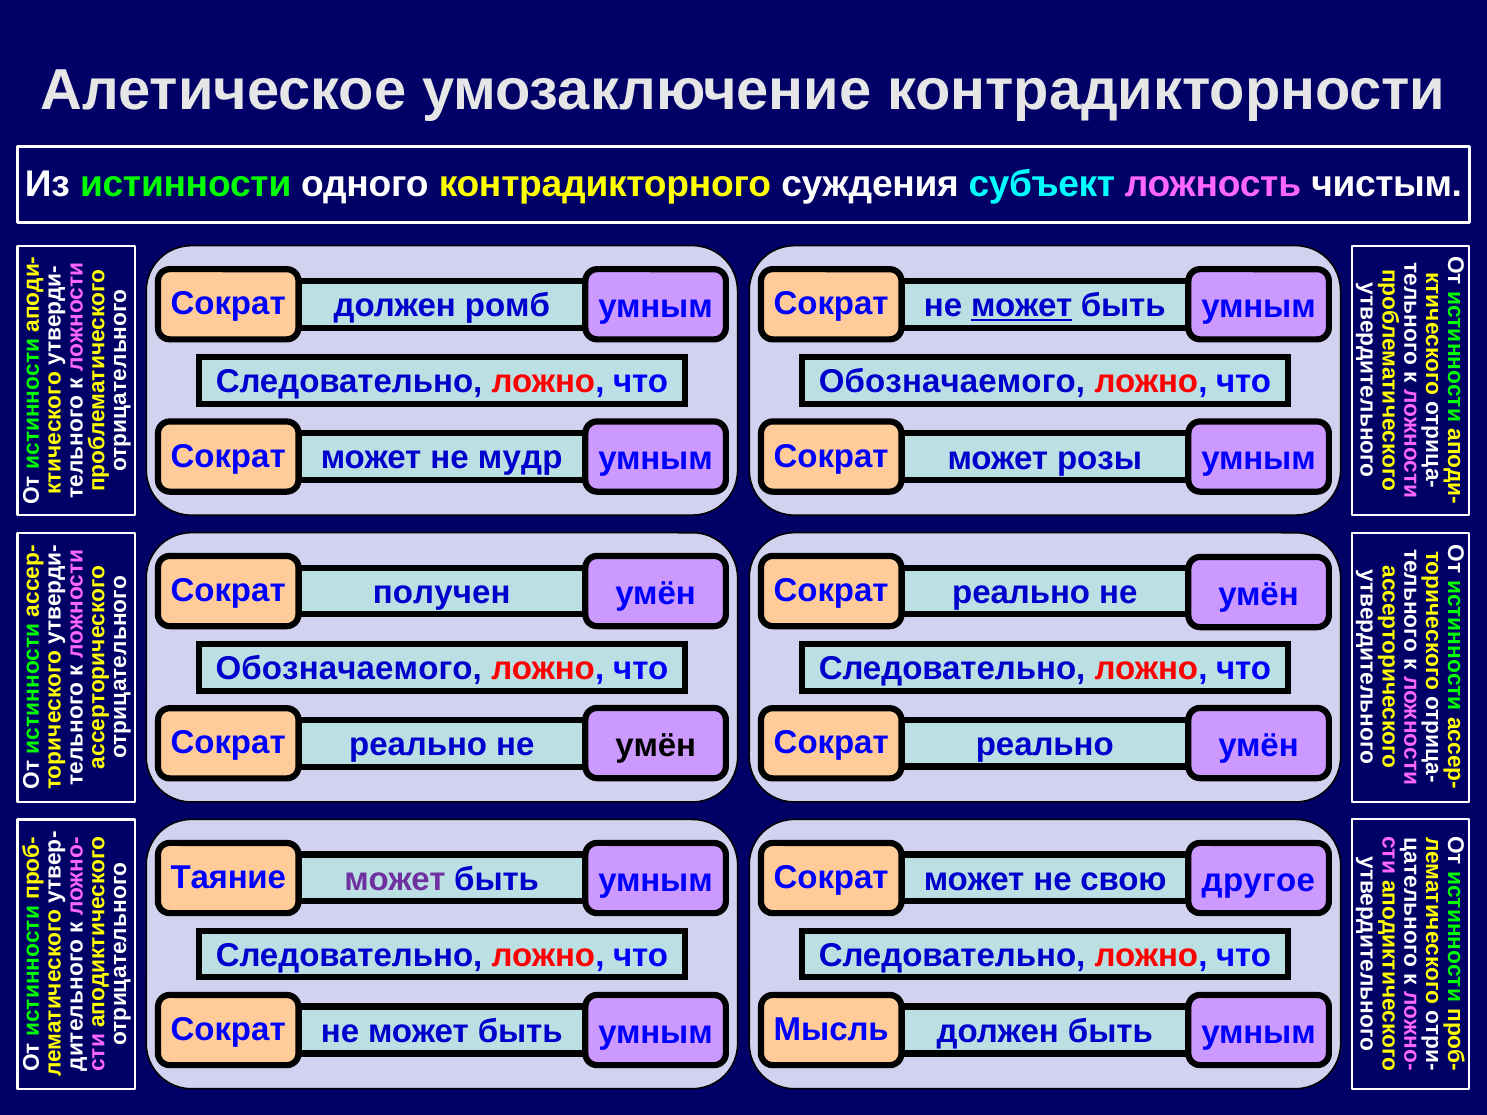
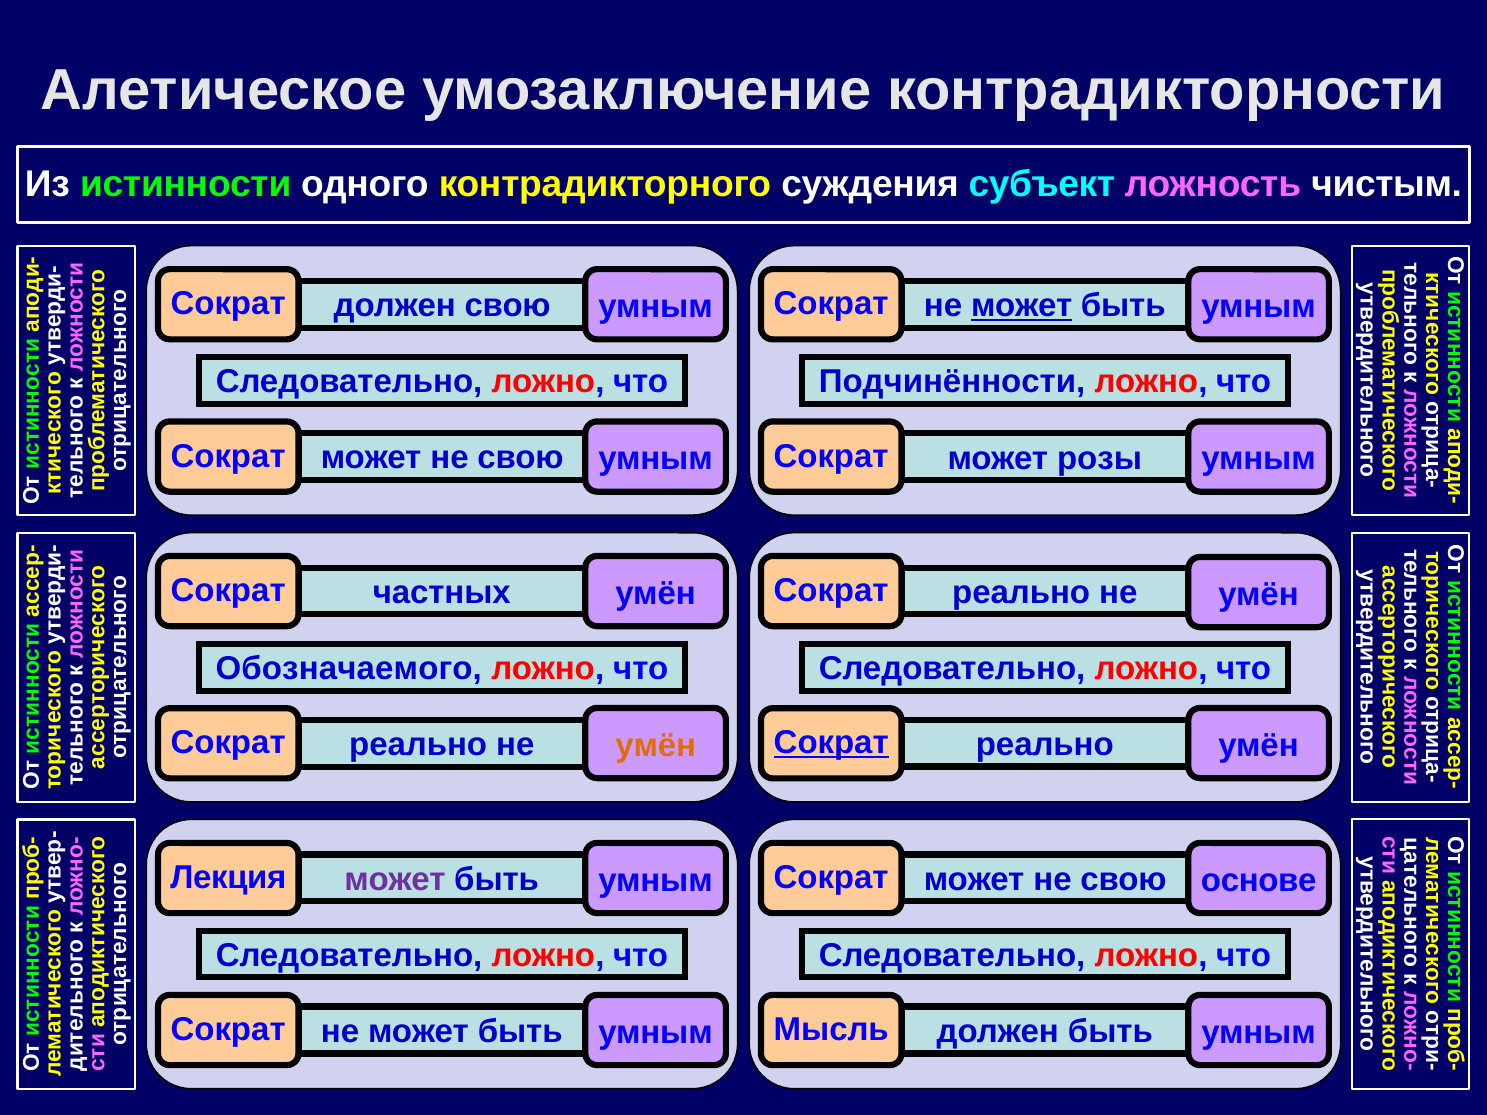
должен ромб: ромб -> свою (508, 306)
Обозначаемого: Обозначаемого -> Подчинённости (952, 382)
мудр: мудр -> свою (520, 458)
получен: получен -> частных (442, 593)
Сократ underline: none -> present (831, 743)
умён colour: black -> orange (656, 745)
Таяние: Таяние -> Лекция (228, 878)
другое: другое -> основе (1259, 880)
